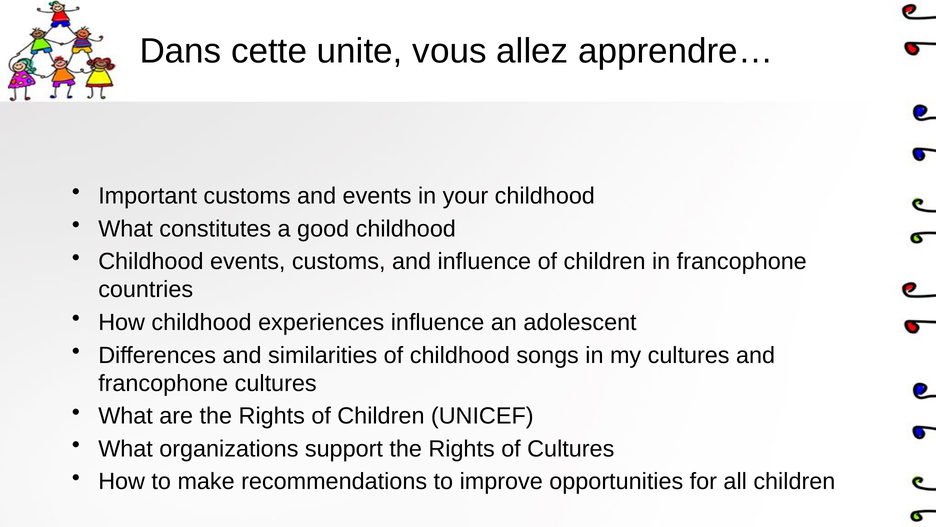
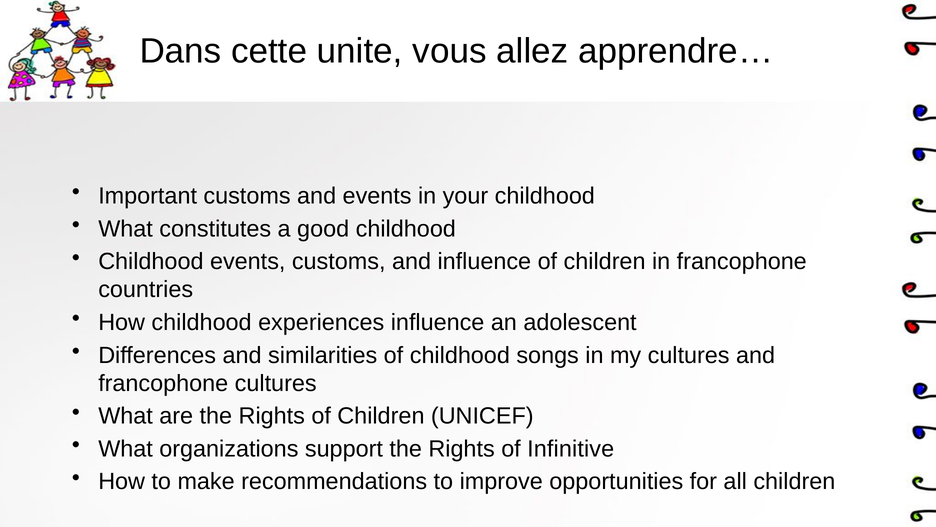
of Cultures: Cultures -> Infinitive (571, 449)
